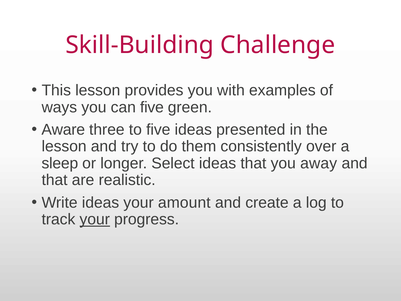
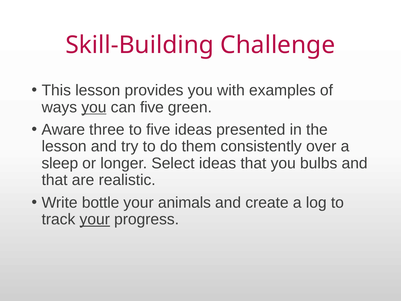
you underline: none -> present (94, 107)
away: away -> bulbs (319, 163)
Write ideas: ideas -> bottle (101, 202)
amount: amount -> animals (184, 202)
